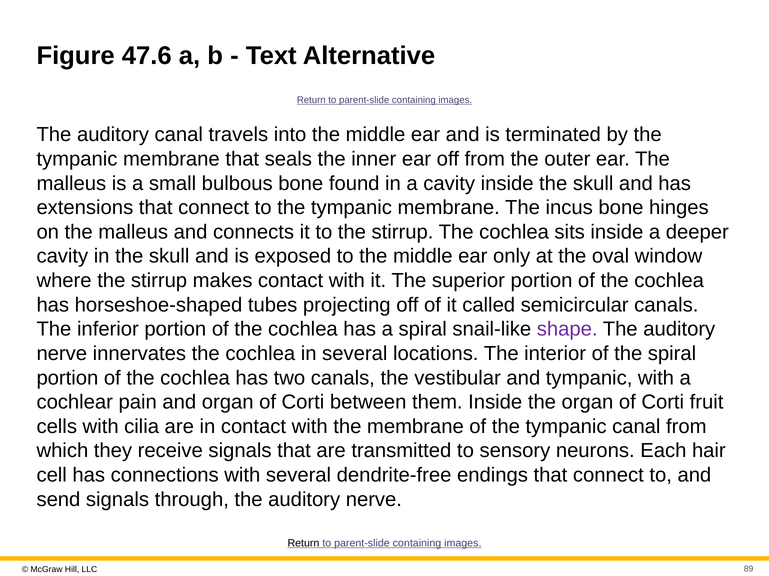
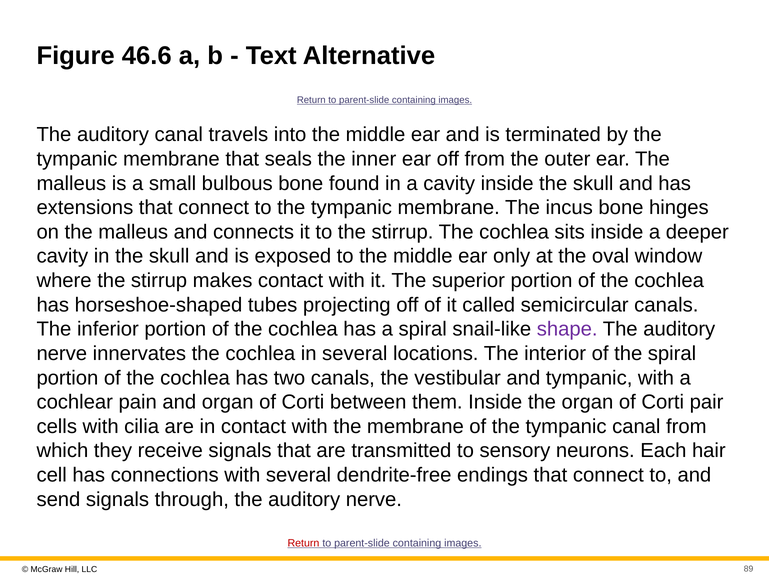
47.6: 47.6 -> 46.6 (147, 56)
fruit: fruit -> pair (707, 403)
Return colour: black -> red (303, 544)
